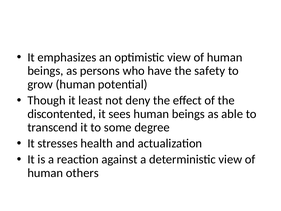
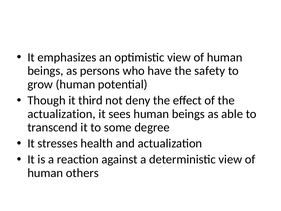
least: least -> third (90, 100)
discontented: discontented -> actualization (62, 114)
